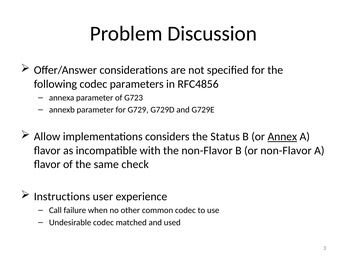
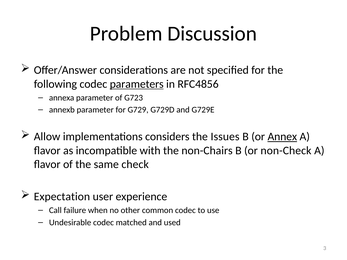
parameters underline: none -> present (137, 84)
Status: Status -> Issues (225, 137)
the non-Flavor: non-Flavor -> non-Chairs (207, 151)
or non-Flavor: non-Flavor -> non-Check (286, 151)
Instructions: Instructions -> Expectation (62, 197)
